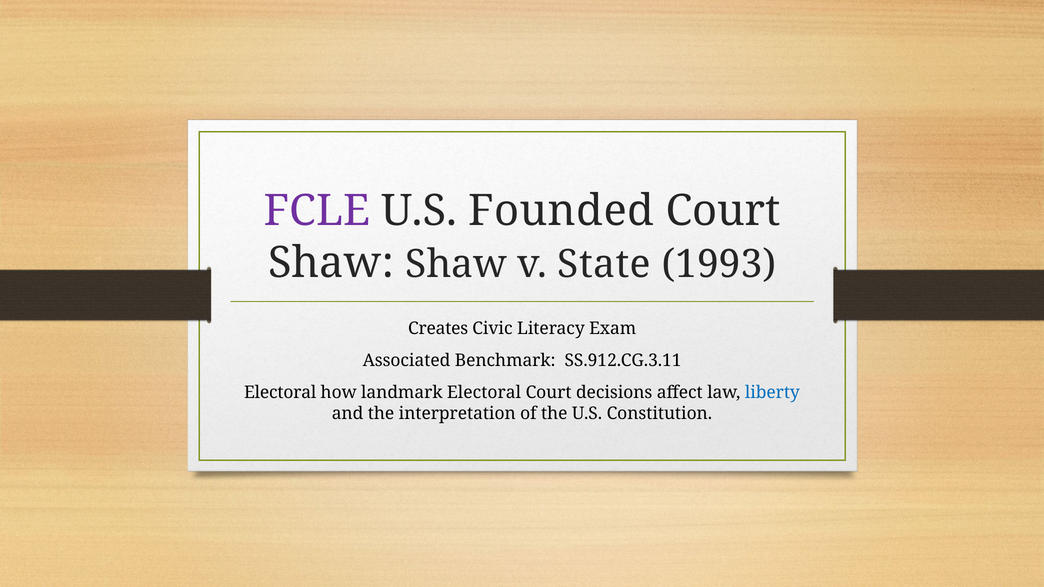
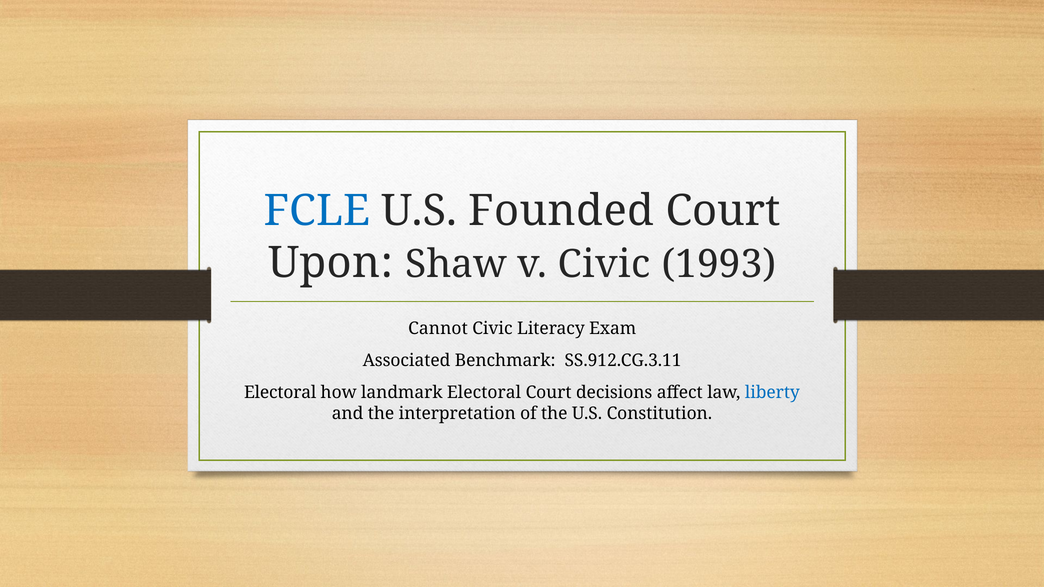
FCLE colour: purple -> blue (317, 211)
Shaw: Shaw -> Upon (331, 263)
v State: State -> Civic (604, 264)
Creates: Creates -> Cannot (438, 329)
